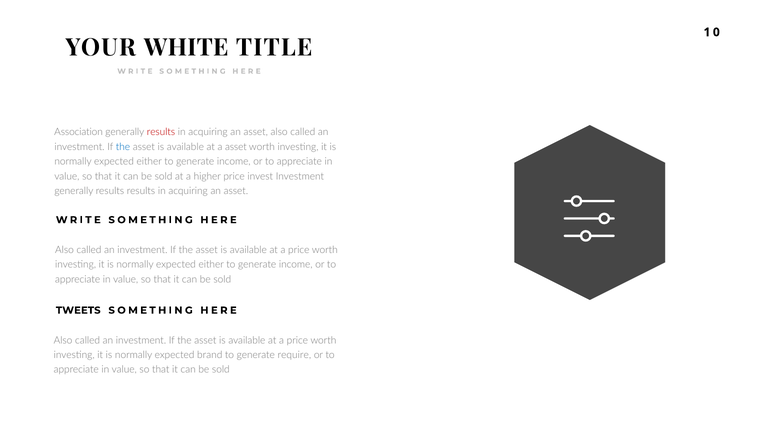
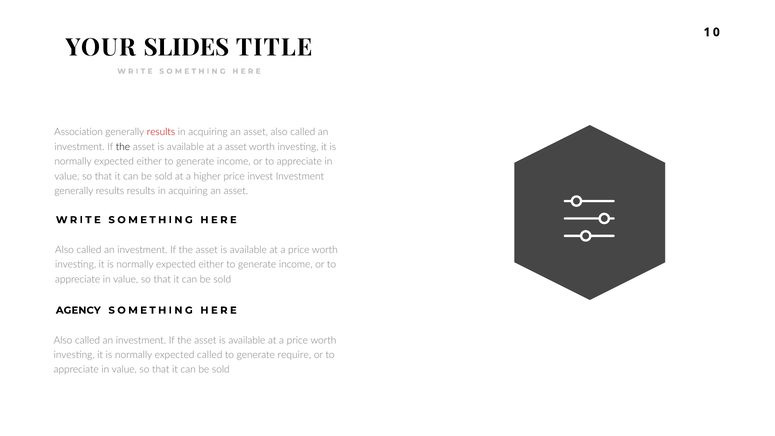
WHITE: WHITE -> SLIDES (186, 48)
the colour: blue -> black (123, 147)
TWEETS: TWEETS -> AGENCY (78, 310)
expected brand: brand -> called (210, 355)
